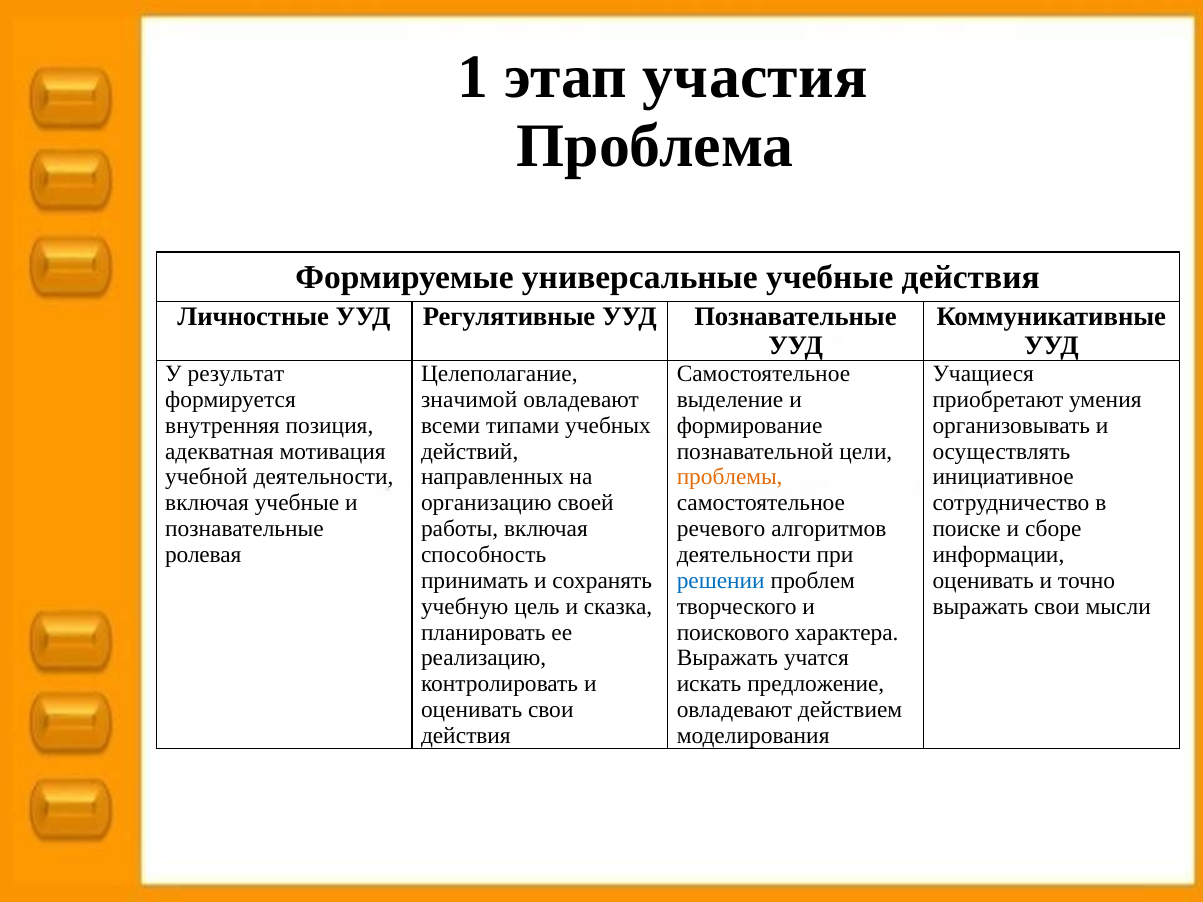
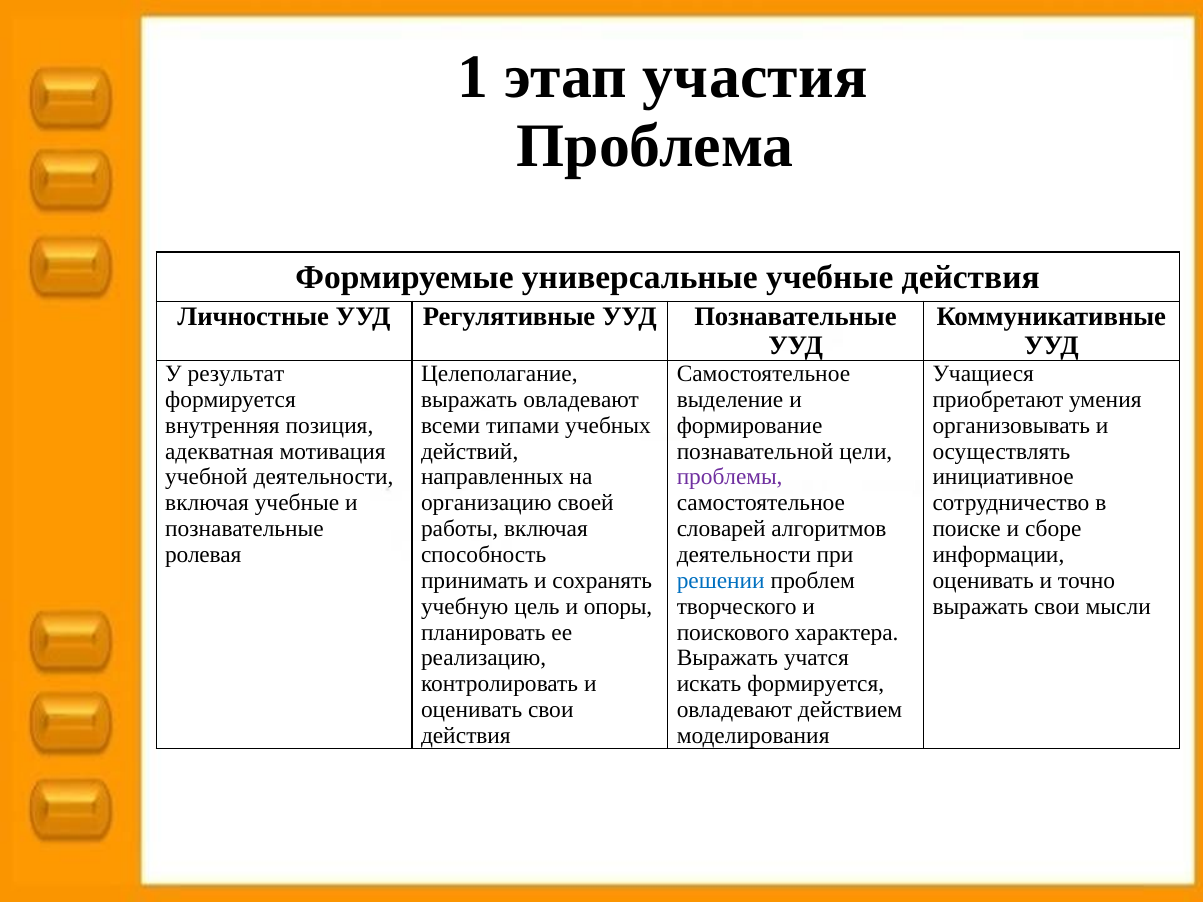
значимой: значимой -> выражать (469, 400)
проблемы colour: orange -> purple (730, 477)
речевого: речевого -> словарей (721, 529)
сказка: сказка -> опоры (618, 607)
искать предложение: предложение -> формируется (816, 684)
